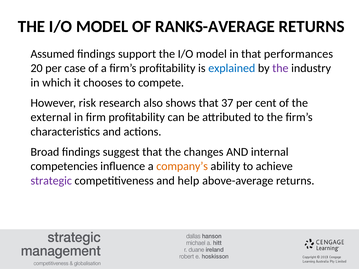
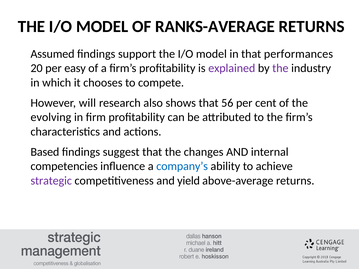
case: case -> easy (75, 68)
explained colour: blue -> purple (232, 68)
risk: risk -> will (87, 103)
37: 37 -> 56 (227, 103)
external: external -> evolving (51, 117)
Broad: Broad -> Based (45, 152)
company’s colour: orange -> blue (182, 166)
help: help -> yield (189, 181)
